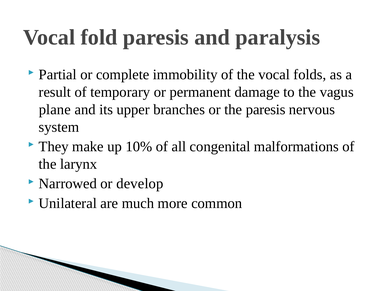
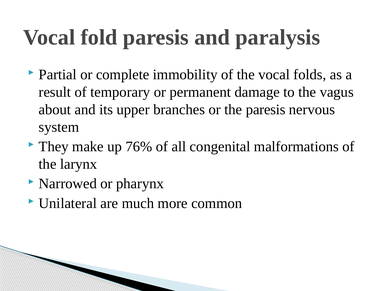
plane: plane -> about (55, 109)
10%: 10% -> 76% (139, 147)
develop: develop -> pharynx (140, 184)
